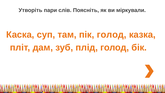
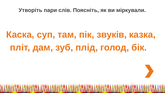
пік голод: голод -> звуків (112, 35)
